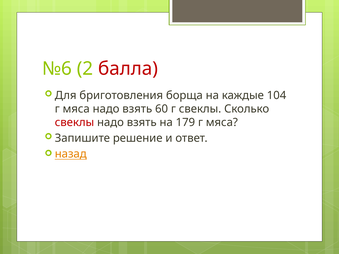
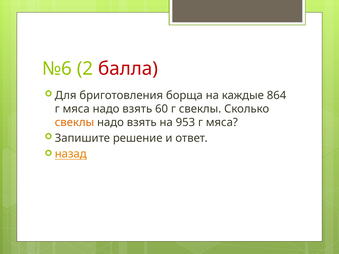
104: 104 -> 864 (277, 95)
свеклы colour: red -> orange (74, 123)
179: 179 -> 953 (185, 123)
